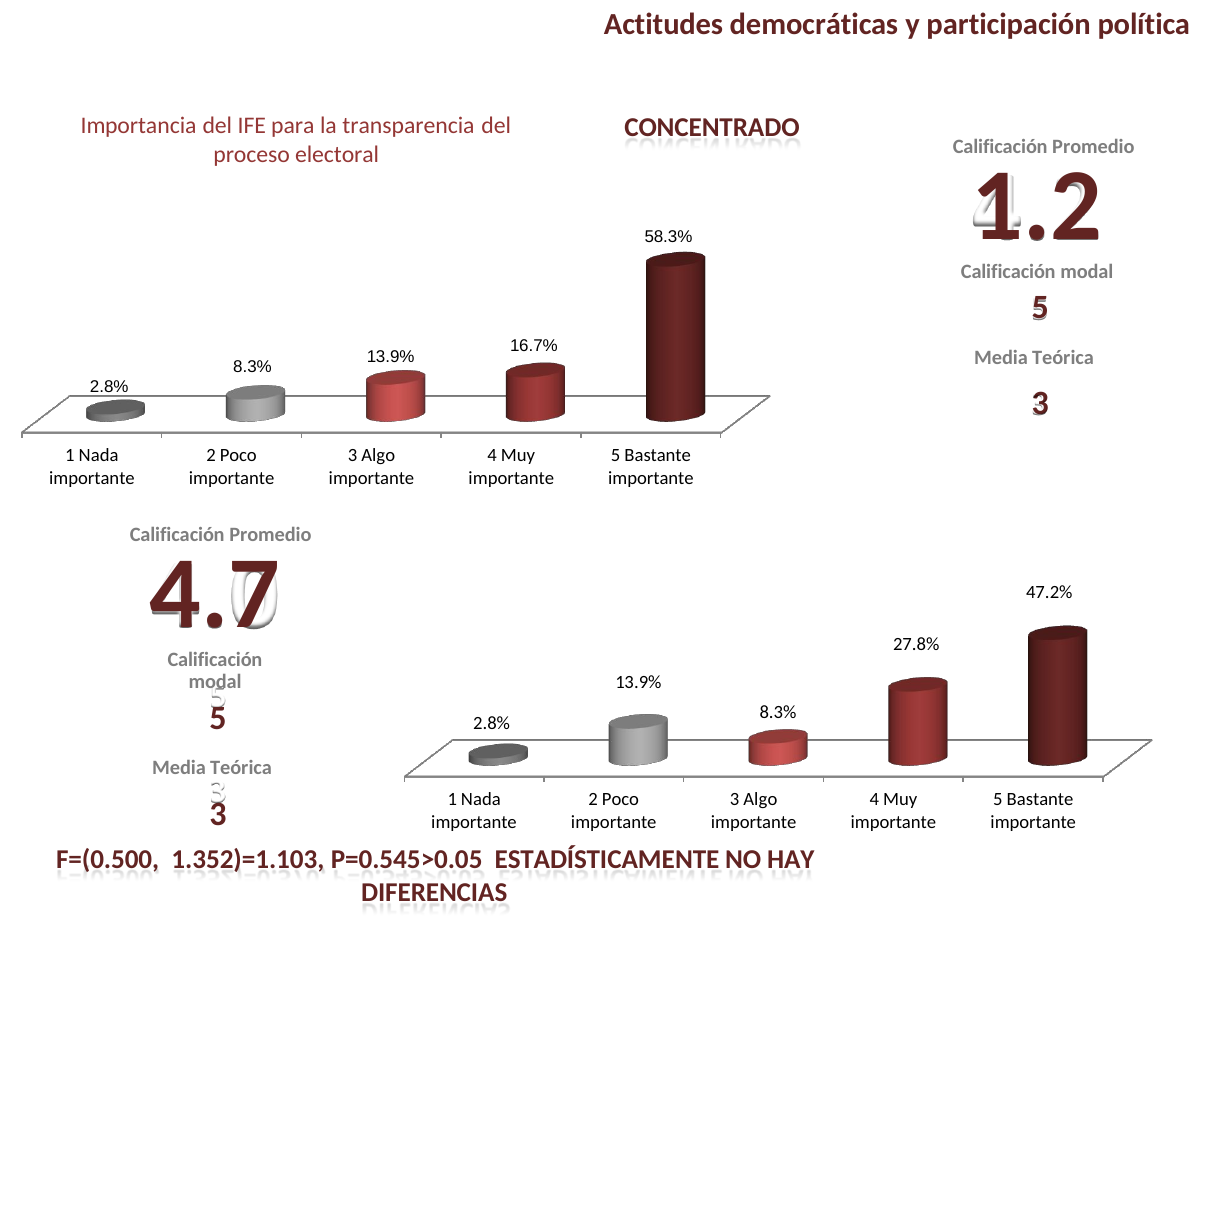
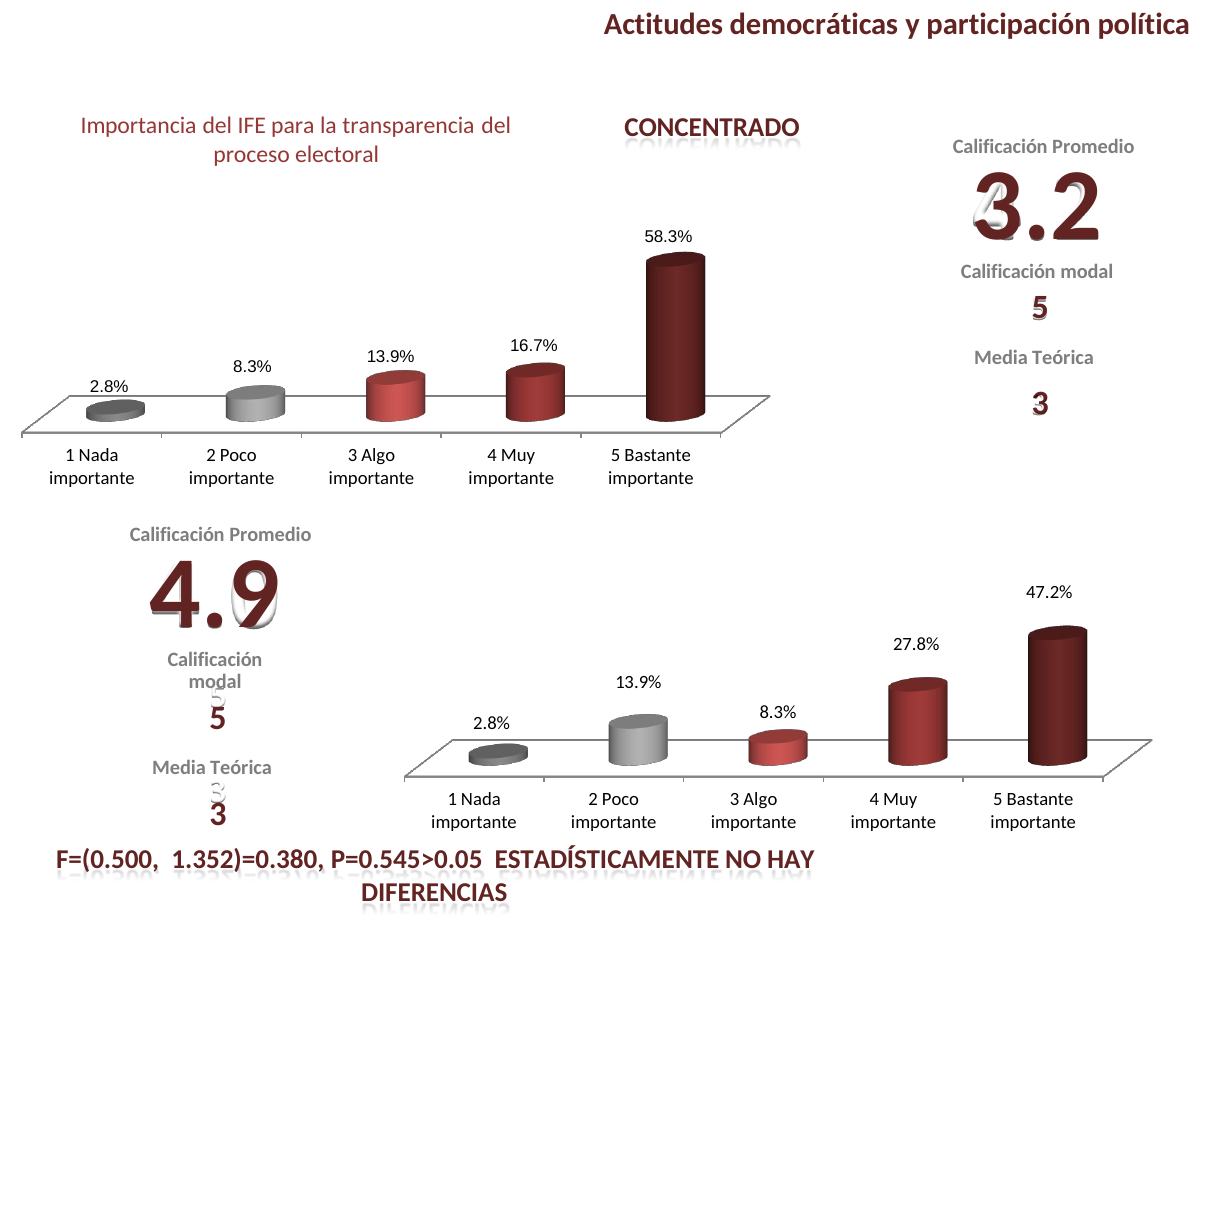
1.2: 1.2 -> 3.2 (1037, 206)
4.7: 4.7 -> 4.9 (215, 594)
1.352)=1.103: 1.352)=1.103 -> 1.352)=0.380 (248, 860)
